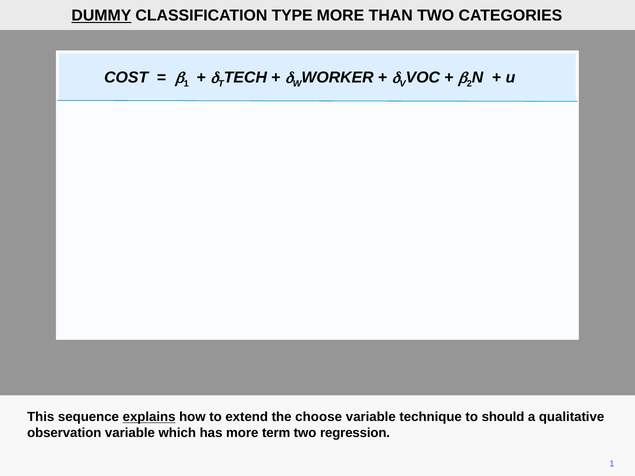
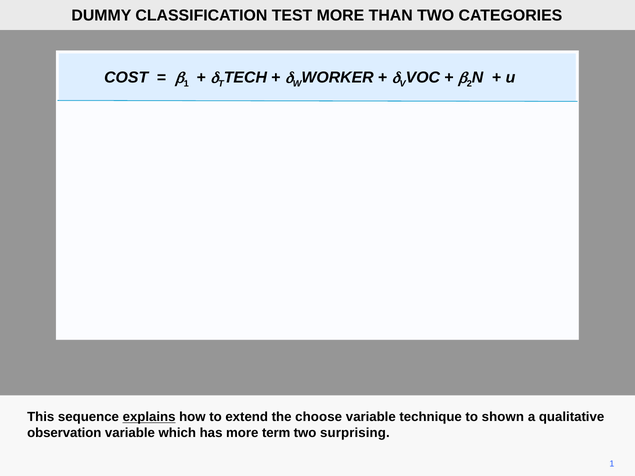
DUMMY underline: present -> none (101, 15)
TYPE: TYPE -> TEST (292, 15)
should: should -> shown (503, 417)
regression: regression -> surprising (355, 433)
